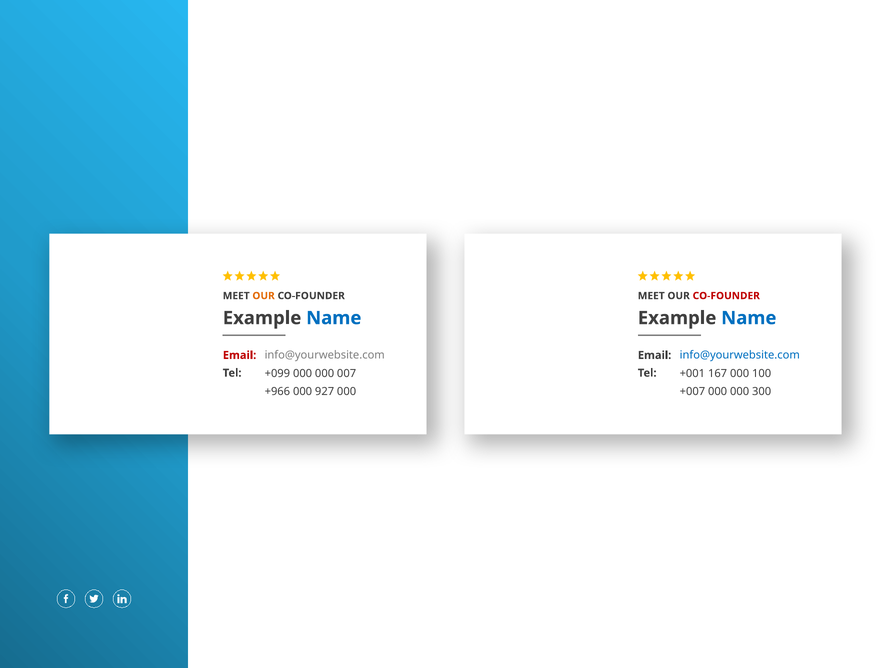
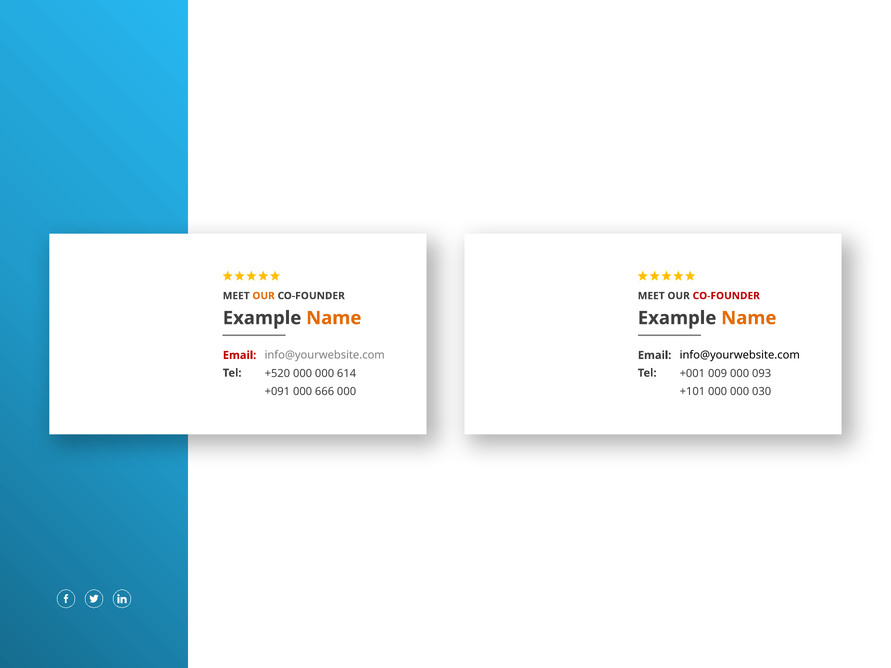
Name colour: blue -> orange (334, 318)
Name colour: blue -> orange (749, 318)
info@yourwebsite.com colour: blue -> black (740, 355)
+099: +099 -> +520 (277, 374)
007: 007 -> 614 (347, 374)
167: 167 -> 009 (718, 374)
100: 100 -> 093 (762, 374)
+966: +966 -> +091 (277, 391)
927: 927 -> 666 (325, 391)
+007: +007 -> +101 (692, 391)
300: 300 -> 030 (762, 391)
